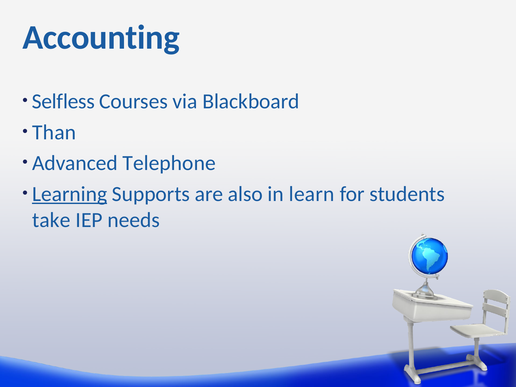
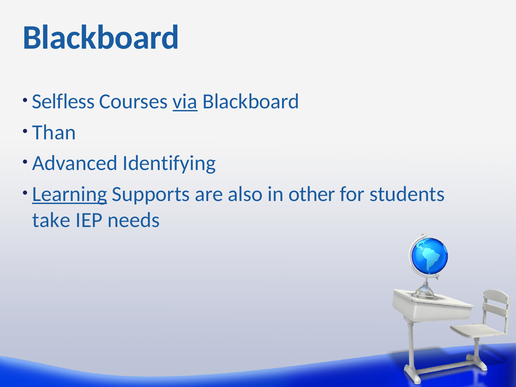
Accounting: Accounting -> Blackboard (101, 38)
via underline: none -> present (185, 101)
Telephone: Telephone -> Identifying (169, 163)
learn: learn -> other (312, 194)
